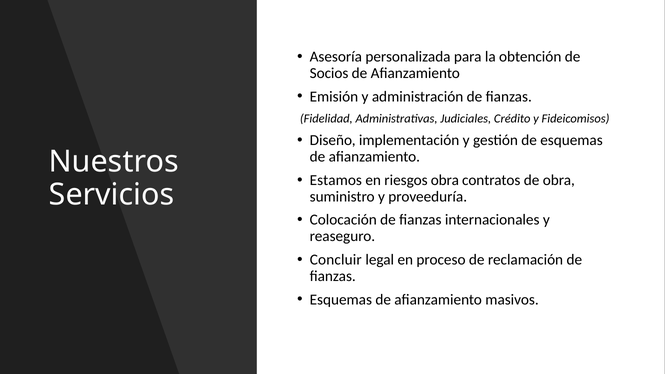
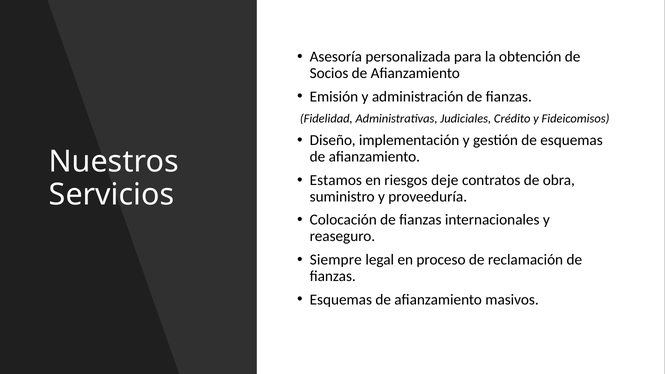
riesgos obra: obra -> deje (445, 180)
Concluir: Concluir -> Siempre (336, 260)
